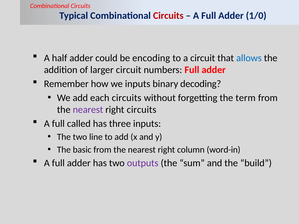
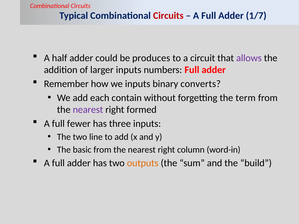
1/0: 1/0 -> 1/7 (256, 16)
encoding: encoding -> produces (151, 58)
allows colour: blue -> purple (249, 58)
larger circuit: circuit -> inputs (129, 70)
decoding: decoding -> converts (201, 84)
each circuits: circuits -> contain (127, 98)
right circuits: circuits -> formed (142, 110)
called: called -> fewer (79, 124)
outputs colour: purple -> orange (143, 163)
